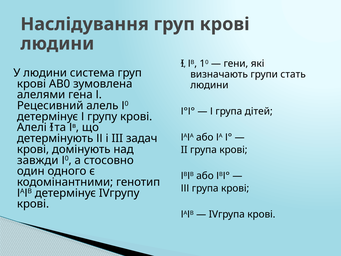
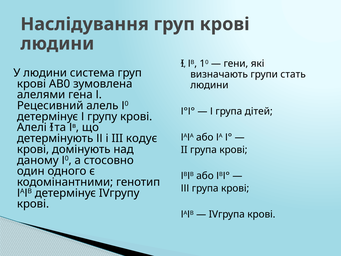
задач: задач -> кодує (142, 138)
завжди: завжди -> даному (38, 160)
